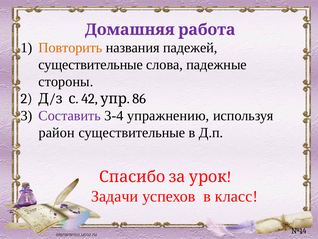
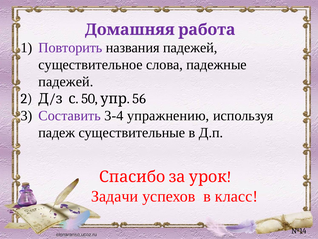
Повторить colour: orange -> purple (70, 48)
существительные: существительные -> существительное (90, 64)
стороны: стороны -> падежей (66, 81)
42: 42 -> 50 (90, 98)
86: 86 -> 56 (139, 98)
район: район -> падеж (57, 132)
